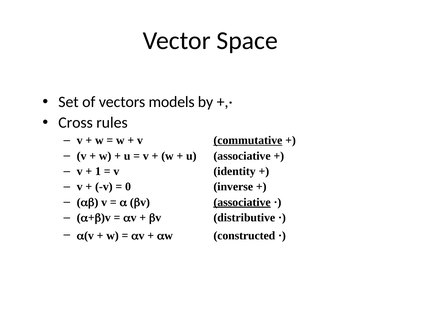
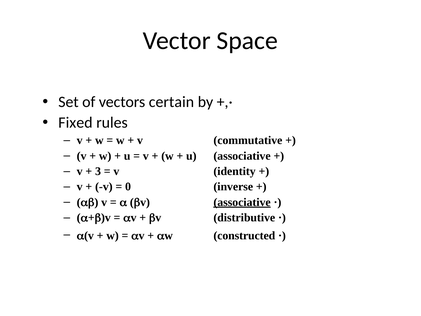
models: models -> certain (171, 102)
Cross: Cross -> Fixed (75, 123)
commutative underline: present -> none (248, 140)
1: 1 -> 3 (98, 171)
